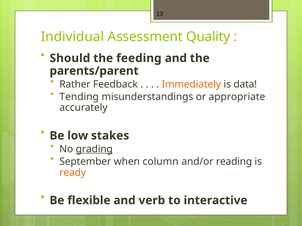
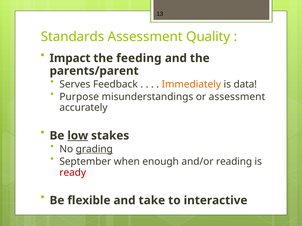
Individual: Individual -> Standards (73, 37)
Should: Should -> Impact (70, 58)
Rather: Rather -> Serves (75, 84)
Tending: Tending -> Purpose (79, 97)
or appropriate: appropriate -> assessment (237, 97)
low underline: none -> present (78, 136)
column: column -> enough (161, 162)
ready colour: orange -> red (73, 173)
verb: verb -> take (152, 201)
